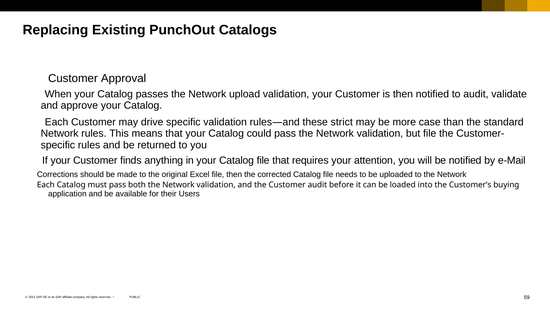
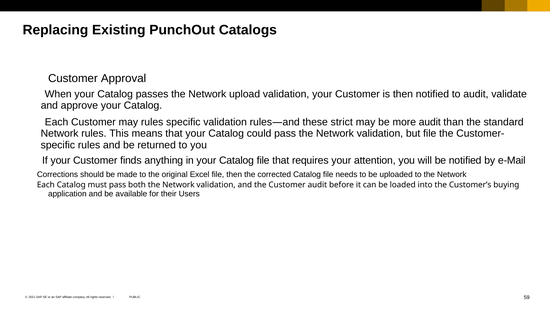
may drive: drive -> rules (152, 122)
more case: case -> audit (430, 122)
